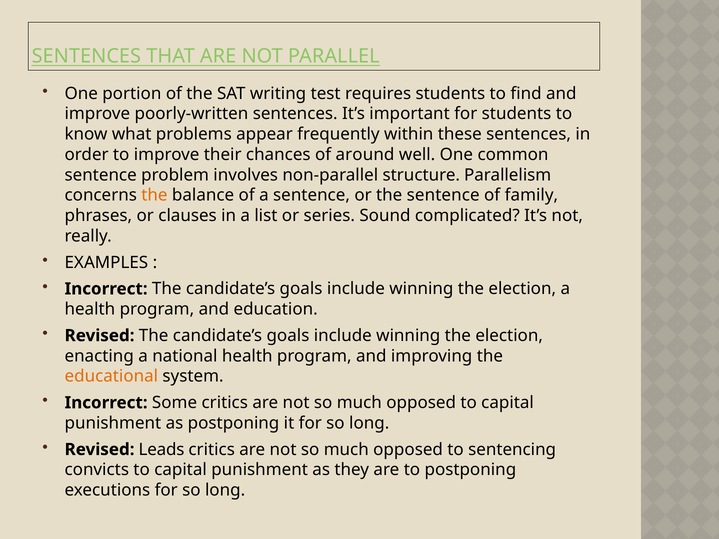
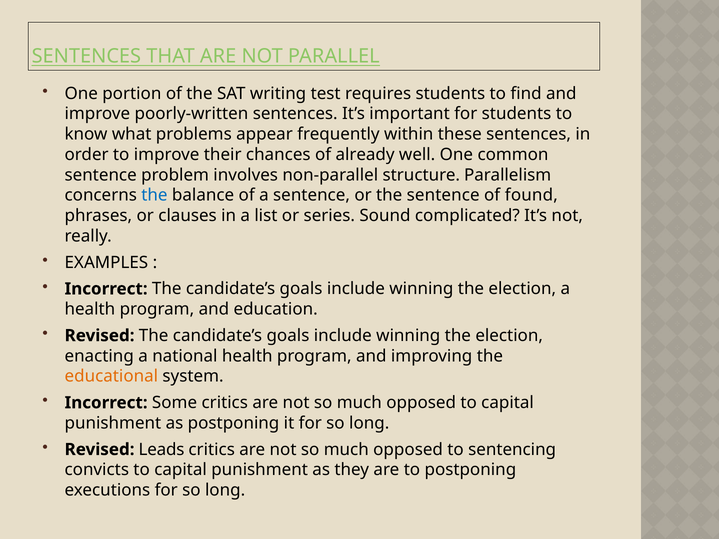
around: around -> already (365, 155)
the colour: orange -> blue (154, 195)
family: family -> found (531, 195)
